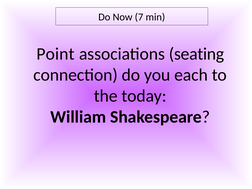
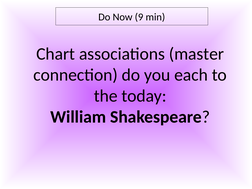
7: 7 -> 9 (139, 17)
Point: Point -> Chart (56, 54)
seating: seating -> master (196, 54)
